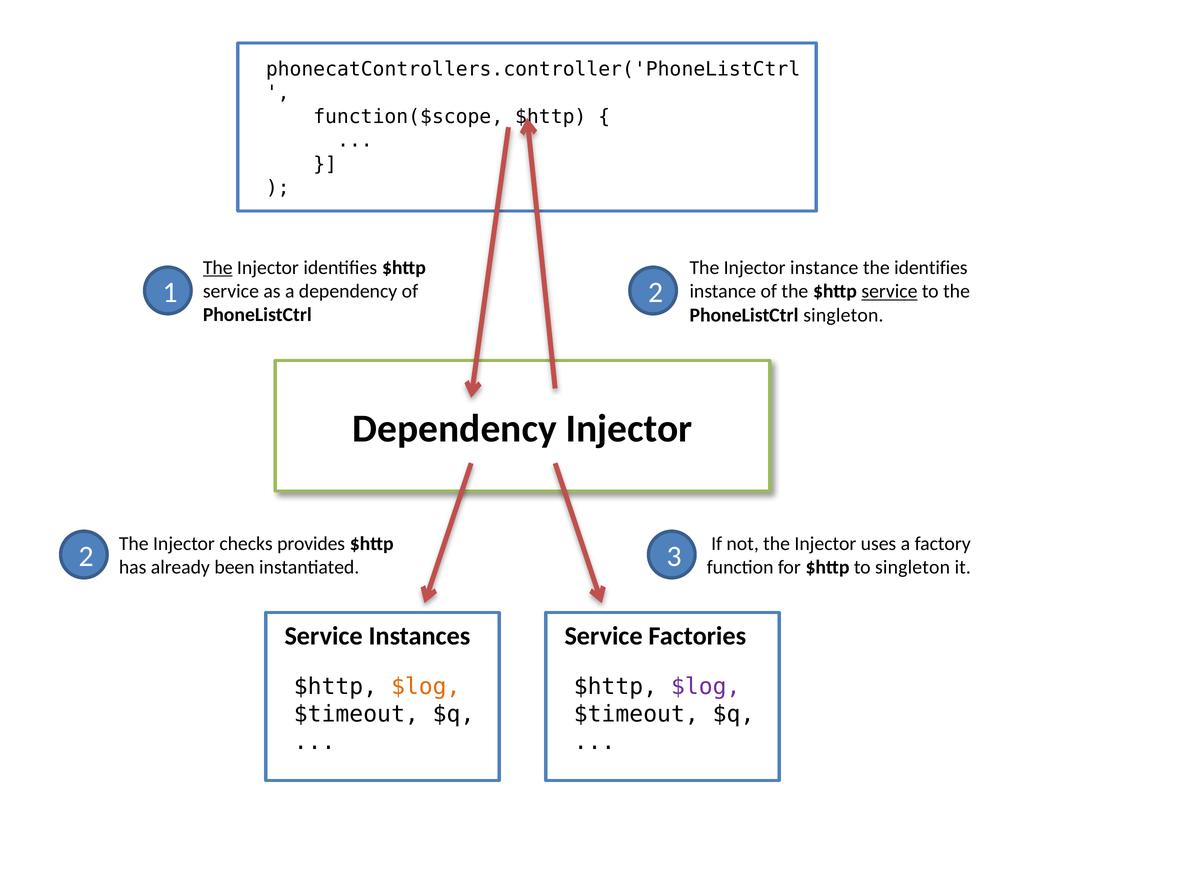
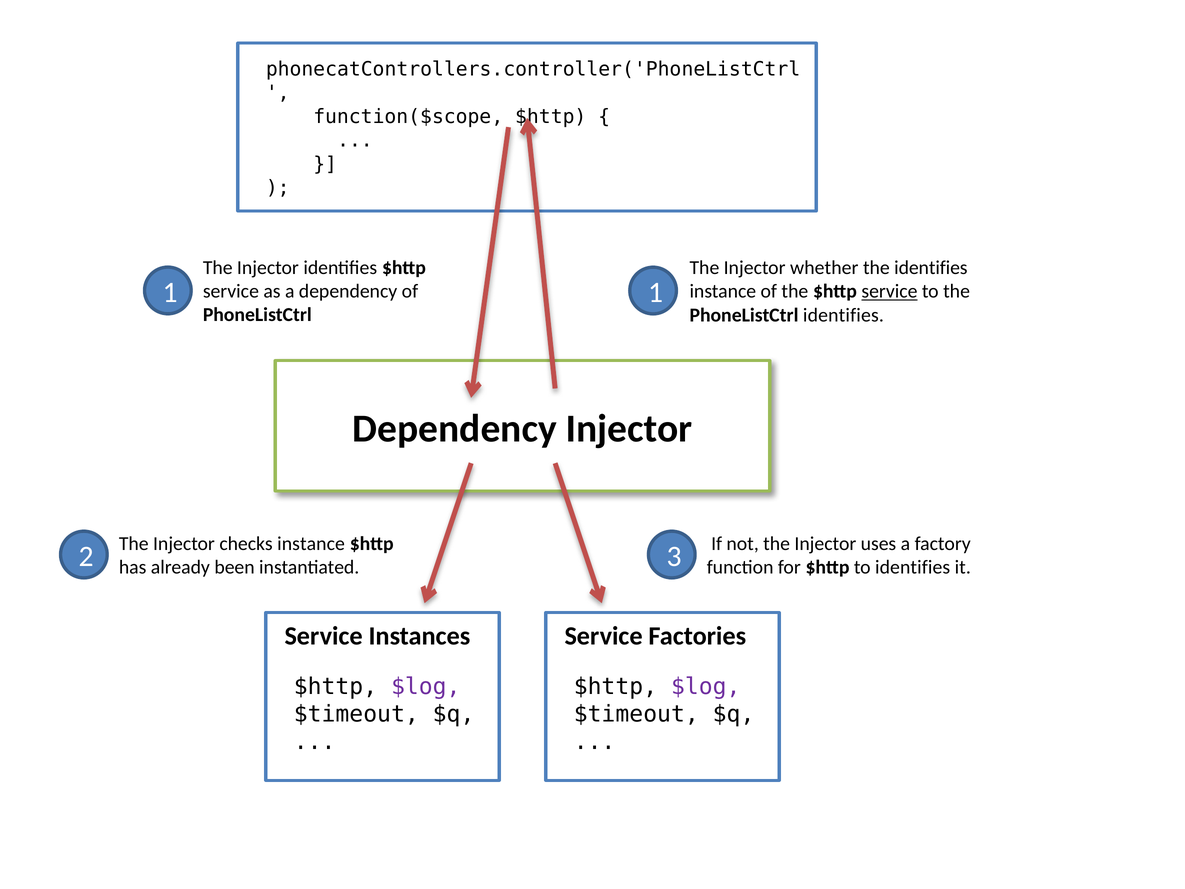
The underline: present -> none (218, 267)
Injector instance: instance -> whether (824, 268)
1 2: 2 -> 1 (656, 292)
PhoneListCtrl singleton: singleton -> identifies (843, 315)
checks provides: provides -> instance (311, 544)
to singleton: singleton -> identifies (913, 567)
$log colour: orange -> purple (426, 686)
